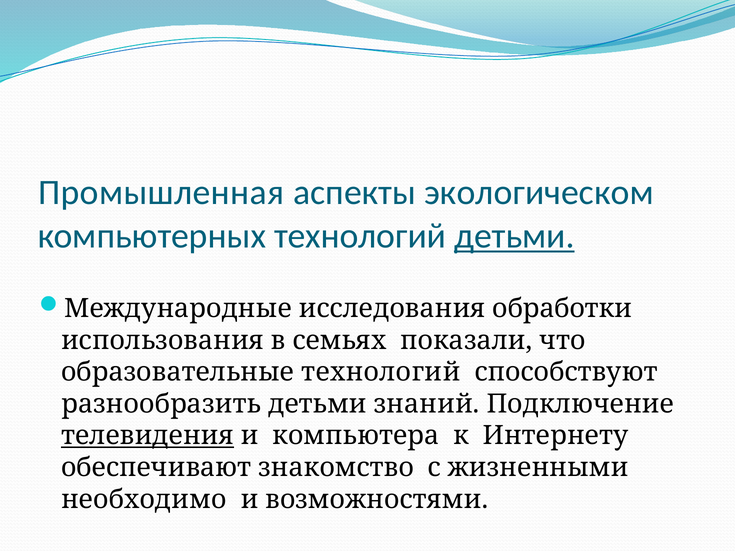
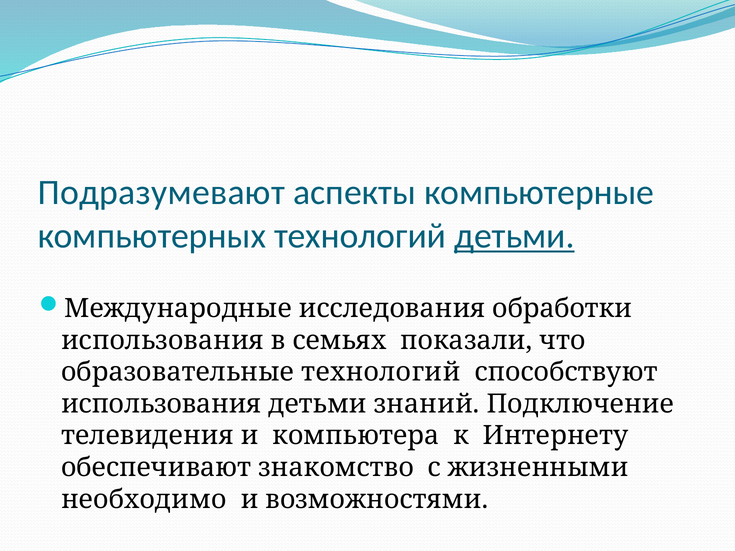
Промышленная: Промышленная -> Подразумевают (161, 193)
экологическом: экологическом -> компьютерные (539, 193)
разнообразить: разнообразить -> использования (161, 404)
телевидения underline: present -> none (147, 436)
